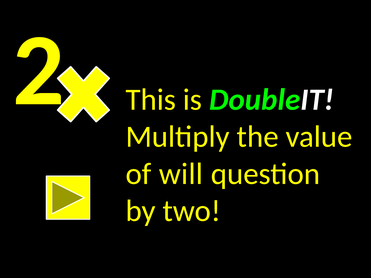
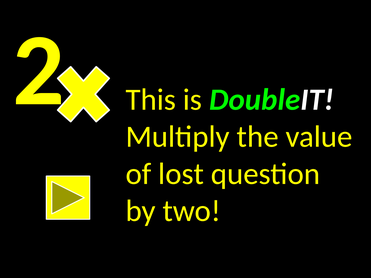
will: will -> lost (181, 174)
